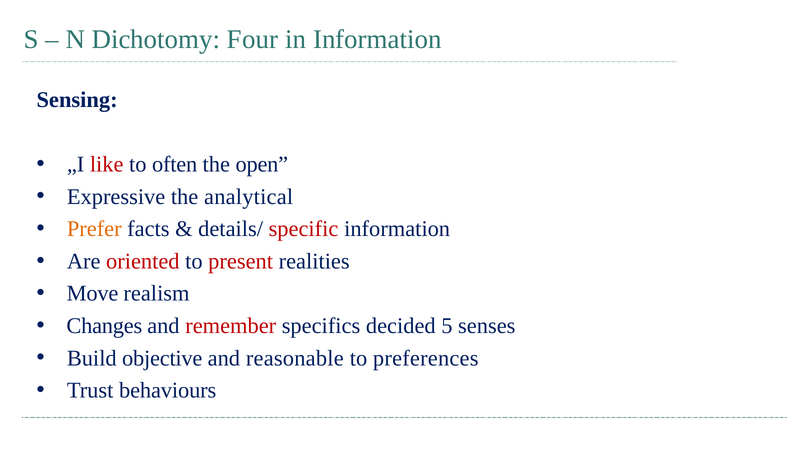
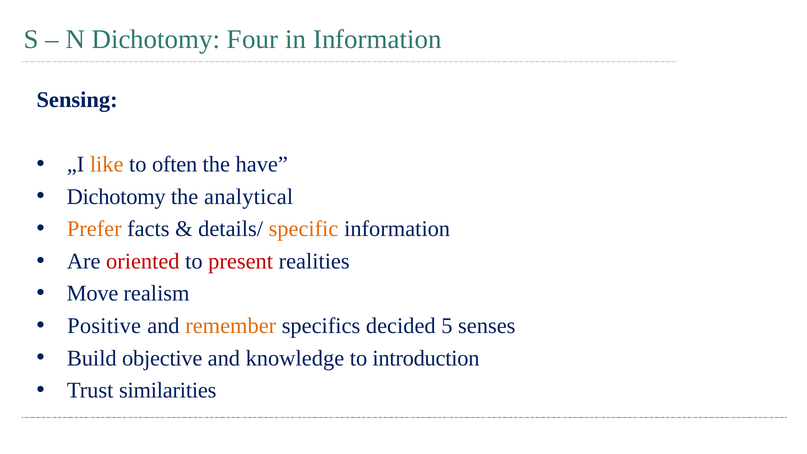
like colour: red -> orange (107, 164)
open: open -> have (262, 164)
Expressive: Expressive -> Dichotomy (116, 197)
specific colour: red -> orange (303, 229)
Changes: Changes -> Positive (104, 326)
remember colour: red -> orange (231, 326)
reasonable: reasonable -> knowledge (295, 358)
preferences: preferences -> introduction (426, 358)
behaviours: behaviours -> similarities (168, 390)
